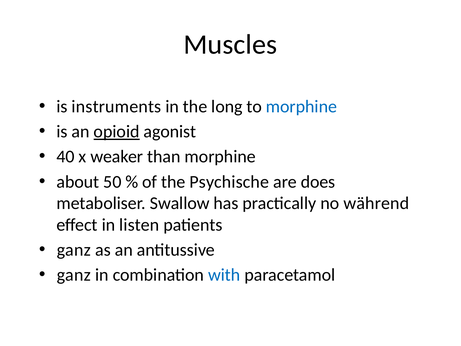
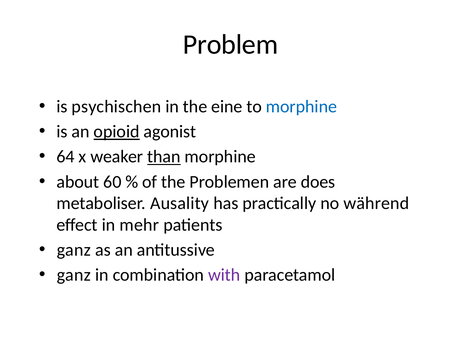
Muscles: Muscles -> Problem (231, 45)
instruments: instruments -> psychischen (116, 106)
long: long -> eine (227, 106)
40: 40 -> 64 (66, 157)
than underline: none -> present (164, 157)
50: 50 -> 60 (112, 182)
Psychische: Psychische -> Problemen (229, 182)
Swallow: Swallow -> Ausality (180, 203)
listen: listen -> mehr (139, 225)
with colour: blue -> purple (224, 275)
